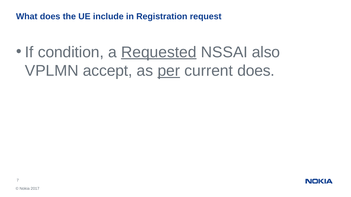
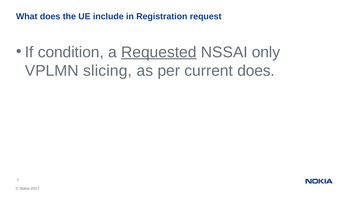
also: also -> only (266, 52)
accept: accept -> slicing (108, 71)
per underline: present -> none (169, 71)
